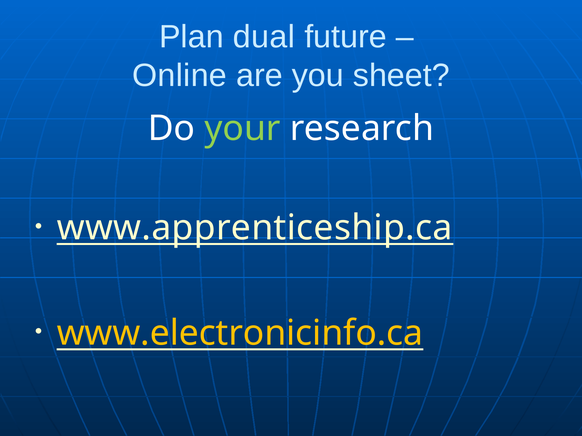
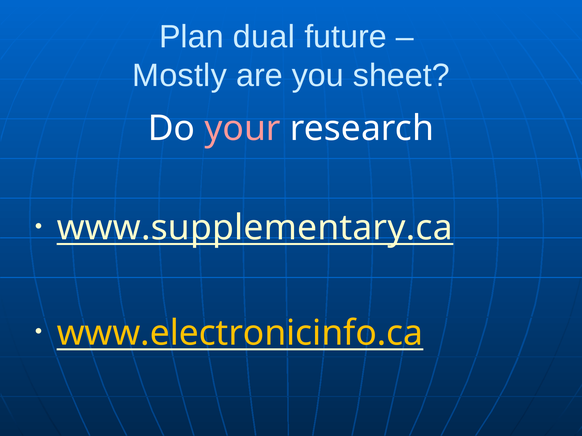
Online: Online -> Mostly (180, 76)
your colour: light green -> pink (243, 129)
www.apprenticeship.ca: www.apprenticeship.ca -> www.supplementary.ca (255, 228)
